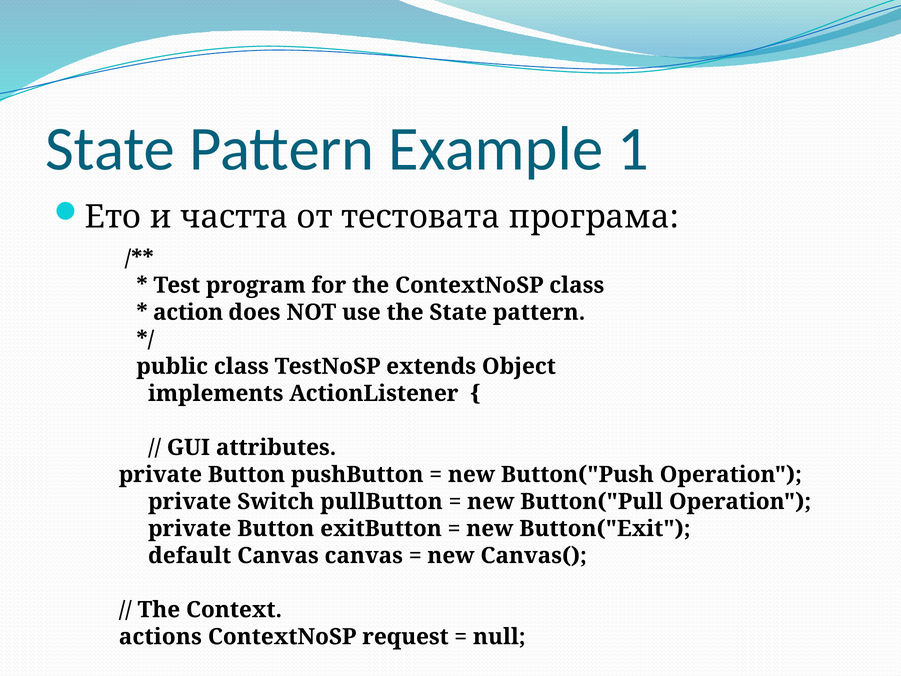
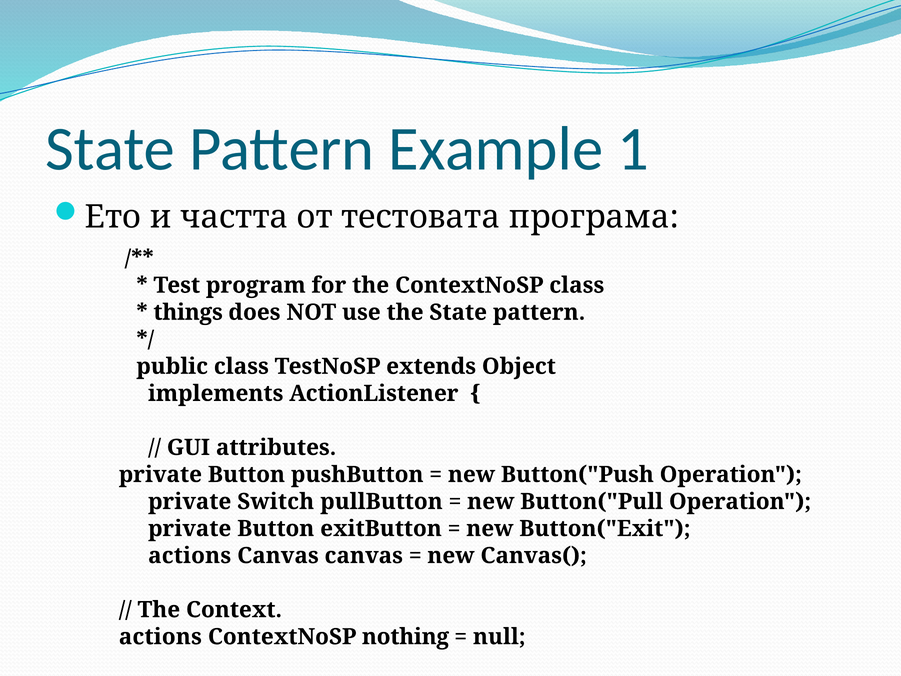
action: action -> things (188, 312)
default: default -> actions (190, 555)
request: request -> nothing (405, 637)
